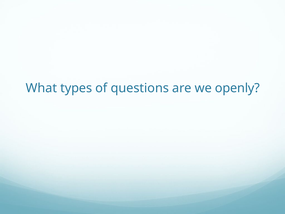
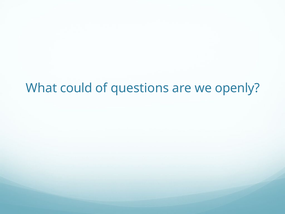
types: types -> could (76, 88)
